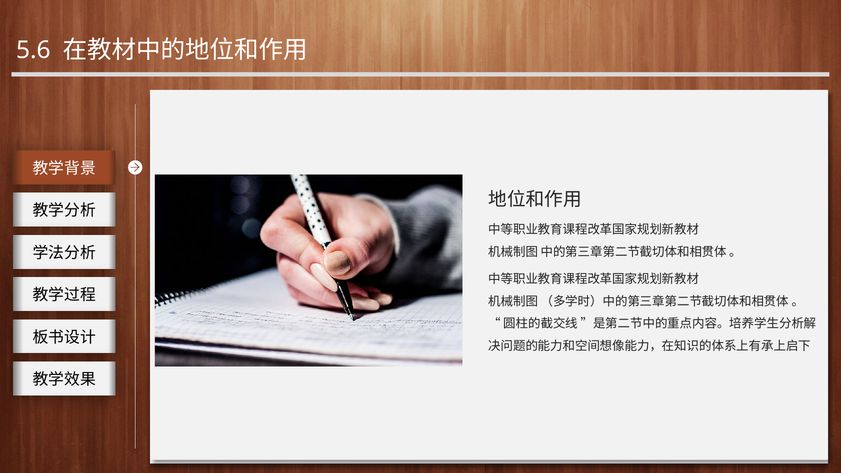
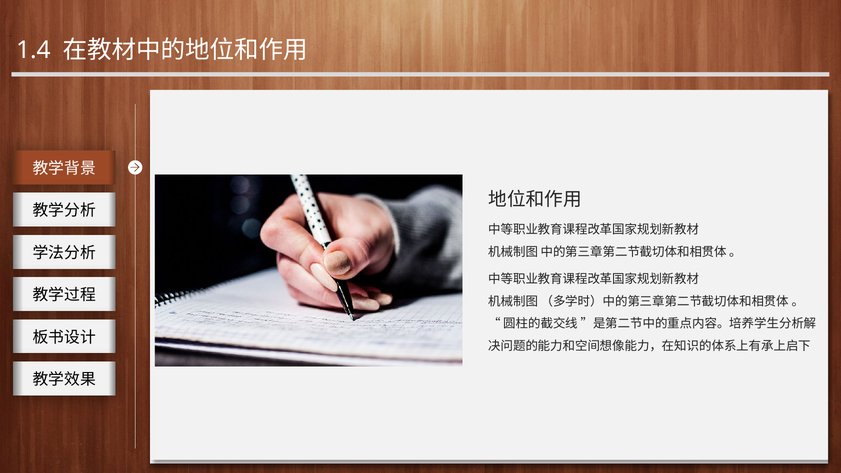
5.6: 5.6 -> 1.4 (33, 50)
